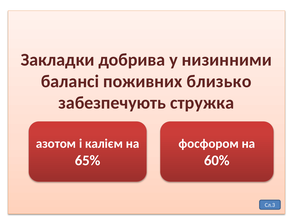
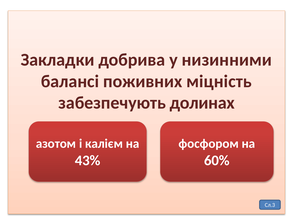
близько: близько -> міцність (219, 81)
стружка: стружка -> долинах (202, 103)
65%: 65% -> 43% (88, 160)
